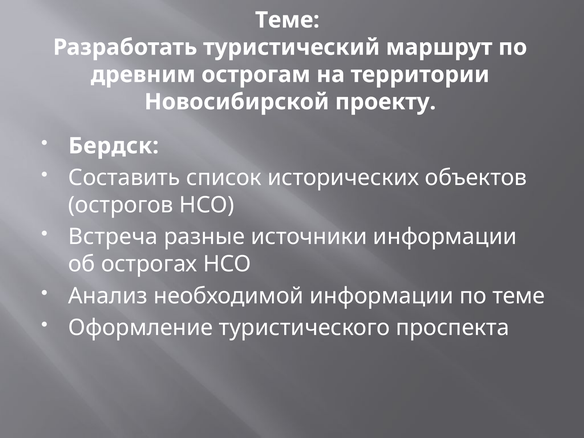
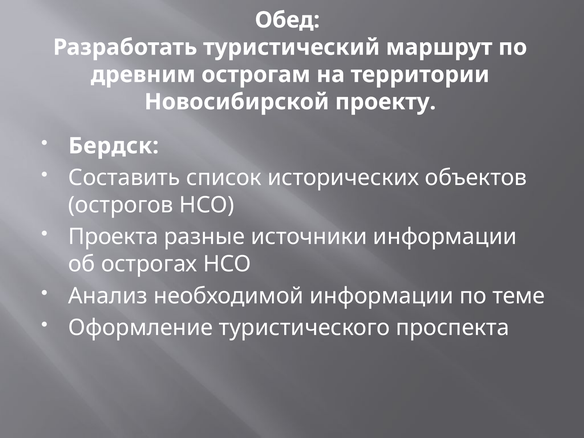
Теме: Теме -> Обед (287, 20)
Встреча: Встреча -> Проекта (113, 237)
